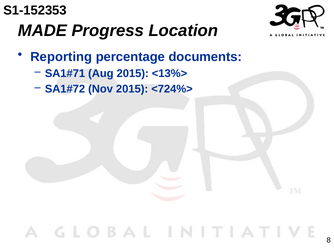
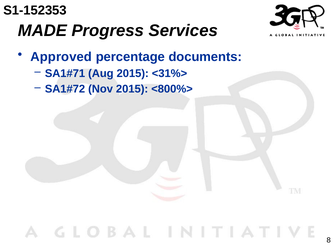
Location: Location -> Services (183, 31)
Reporting: Reporting -> Approved (61, 57)
<13%>: <13%> -> <31%> (169, 73)
<724%>: <724%> -> <800%> (172, 89)
